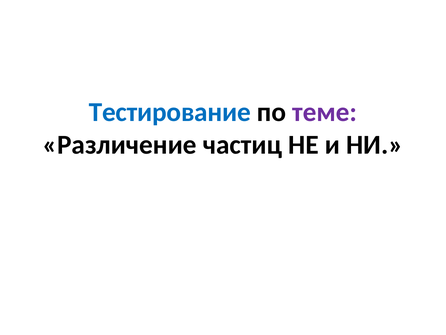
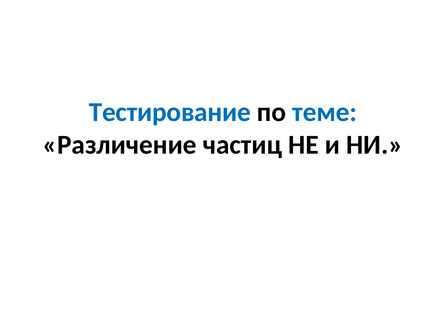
теме colour: purple -> blue (325, 112)
